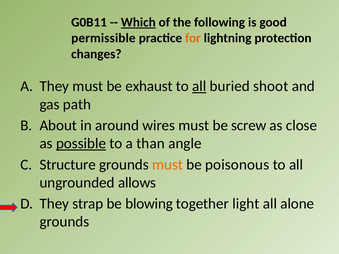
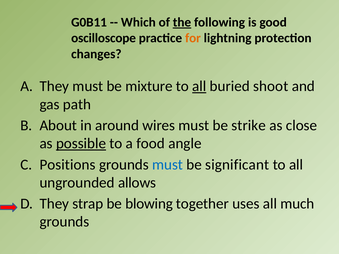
Which underline: present -> none (138, 22)
the underline: none -> present (182, 22)
permissible: permissible -> oscilloscope (104, 38)
exhaust: exhaust -> mixture (149, 86)
screw: screw -> strike (249, 126)
than: than -> food (151, 144)
Structure: Structure -> Positions (68, 165)
must colour: orange -> blue (168, 165)
poisonous: poisonous -> significant (237, 165)
light: light -> uses (246, 204)
alone: alone -> much (297, 204)
